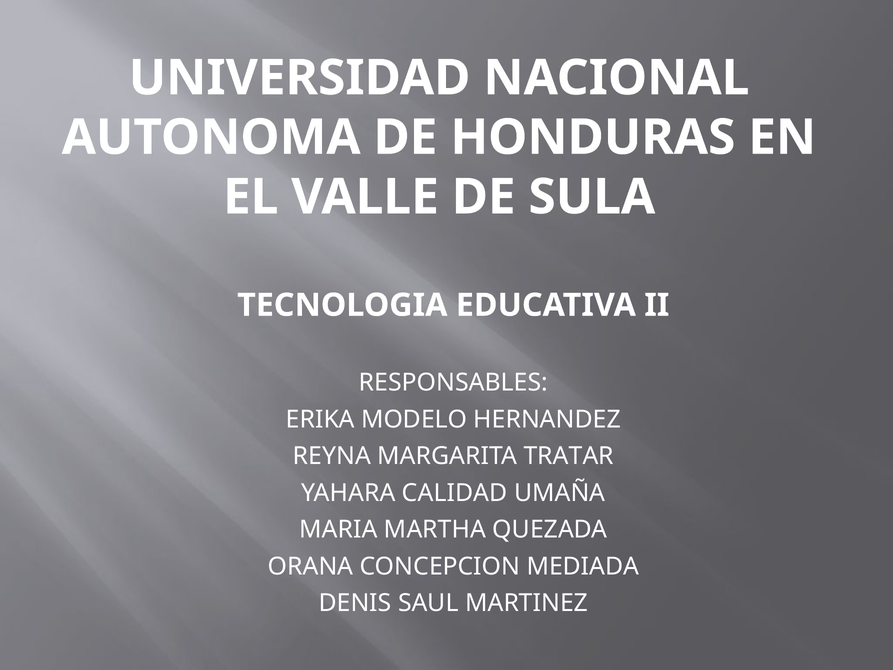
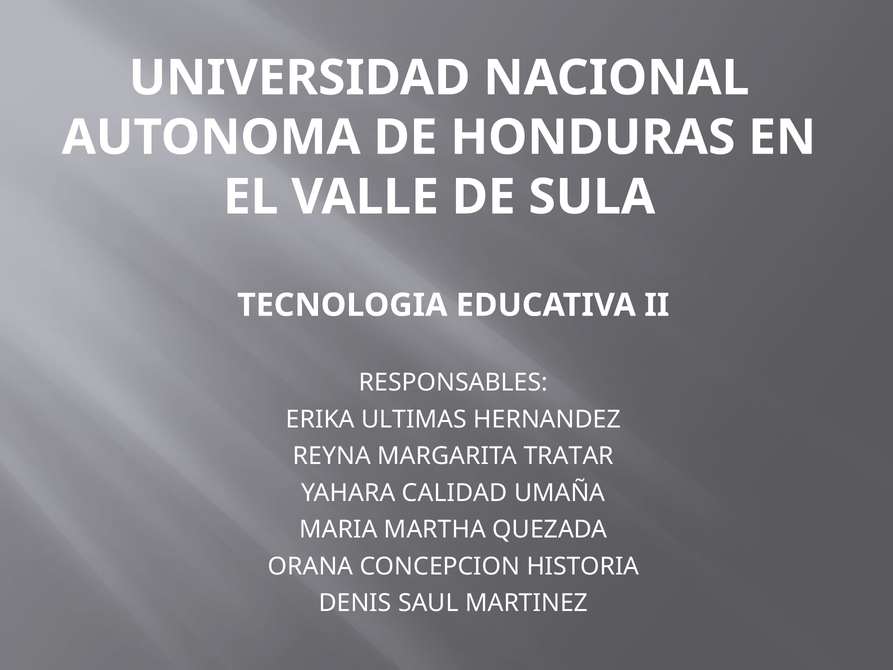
MODELO: MODELO -> ULTIMAS (414, 419)
MEDIADA: MEDIADA -> HISTORIA (583, 566)
